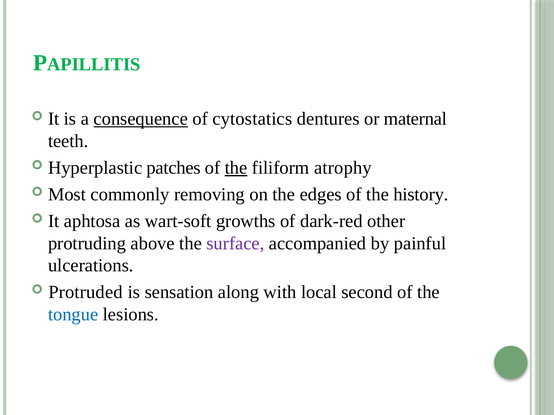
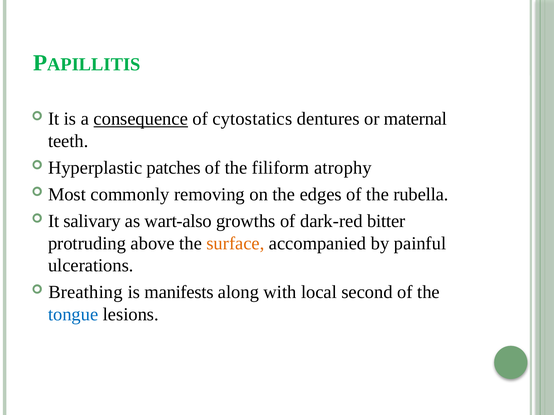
the underline: present -> none (236, 168)
history: history -> rubella (421, 195)
aphtosa: aphtosa -> salivary (92, 221)
wart-soft: wart-soft -> wart-also (178, 221)
other: other -> bitter (386, 221)
surface colour: purple -> orange (235, 244)
Protruded: Protruded -> Breathing (86, 293)
sensation: sensation -> manifests (179, 293)
